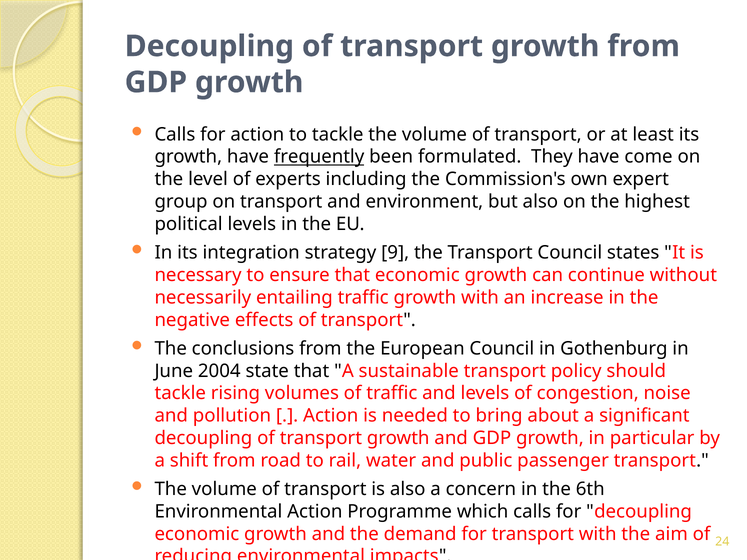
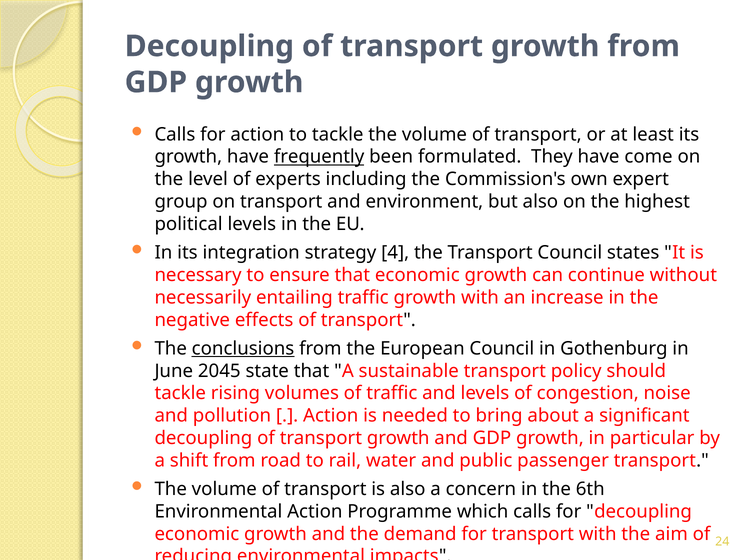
9: 9 -> 4 (395, 253)
conclusions underline: none -> present (243, 349)
2004: 2004 -> 2045 (219, 371)
